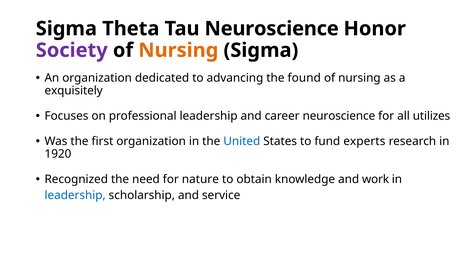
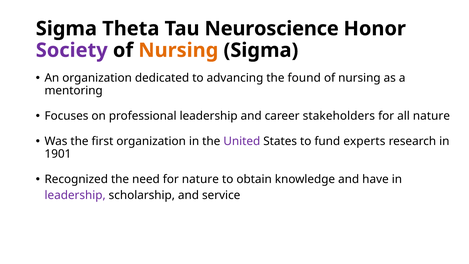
exquisitely: exquisitely -> mentoring (74, 91)
career neuroscience: neuroscience -> stakeholders (339, 116)
all utilizes: utilizes -> nature (431, 116)
United colour: blue -> purple (242, 141)
1920: 1920 -> 1901 (58, 154)
work: work -> have (375, 179)
leadership colour: blue -> purple (75, 195)
